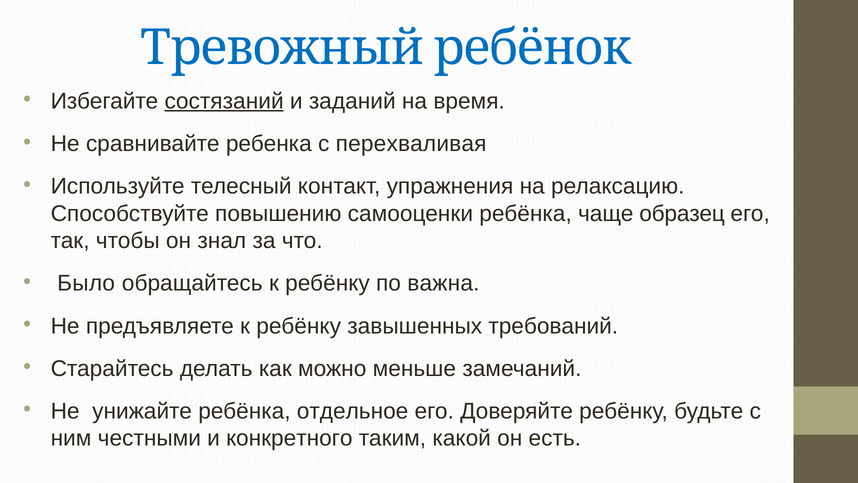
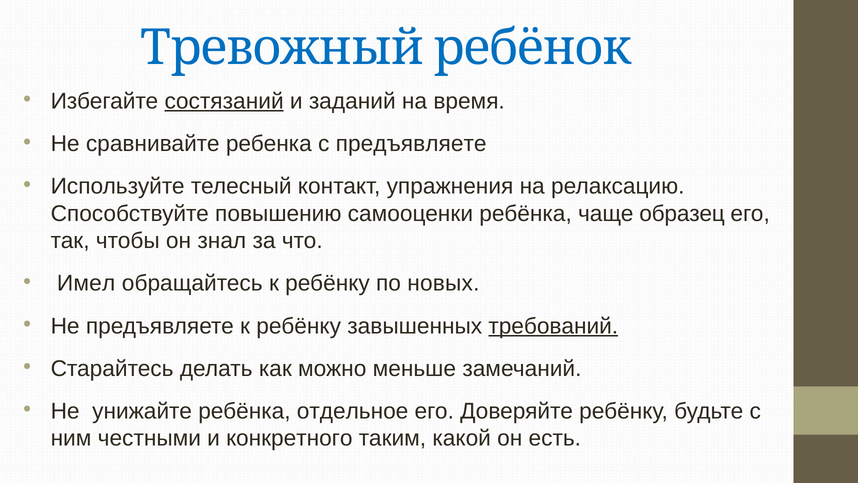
с перехваливая: перехваливая -> предъявляете (411, 144)
Было: Было -> Имел (86, 283)
важна: важна -> новых (443, 283)
требований underline: none -> present (553, 326)
